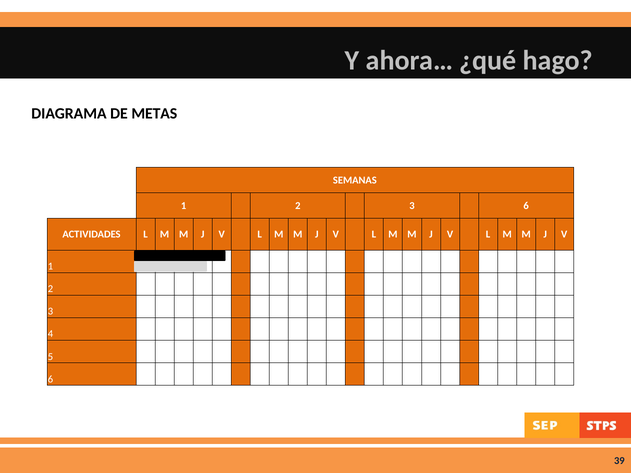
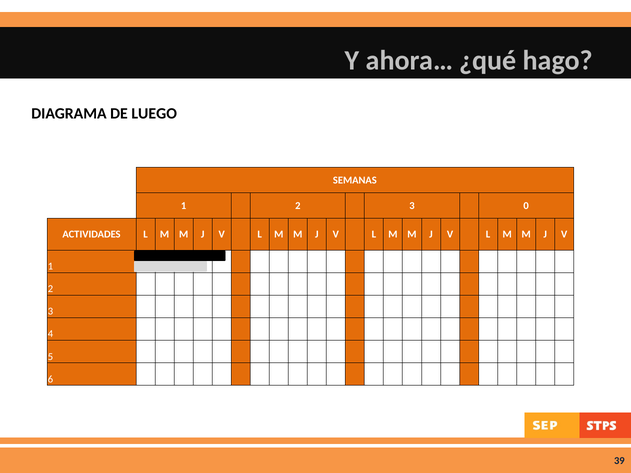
METAS: METAS -> LUEGO (154, 113)
3 6: 6 -> 0 (526, 206)
